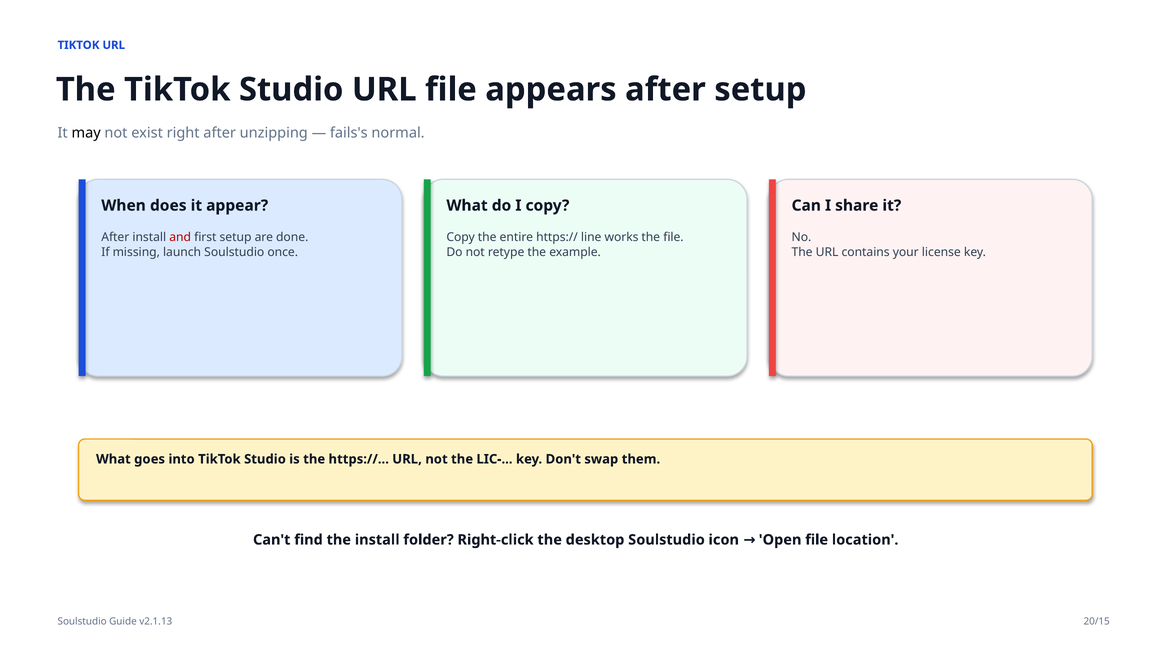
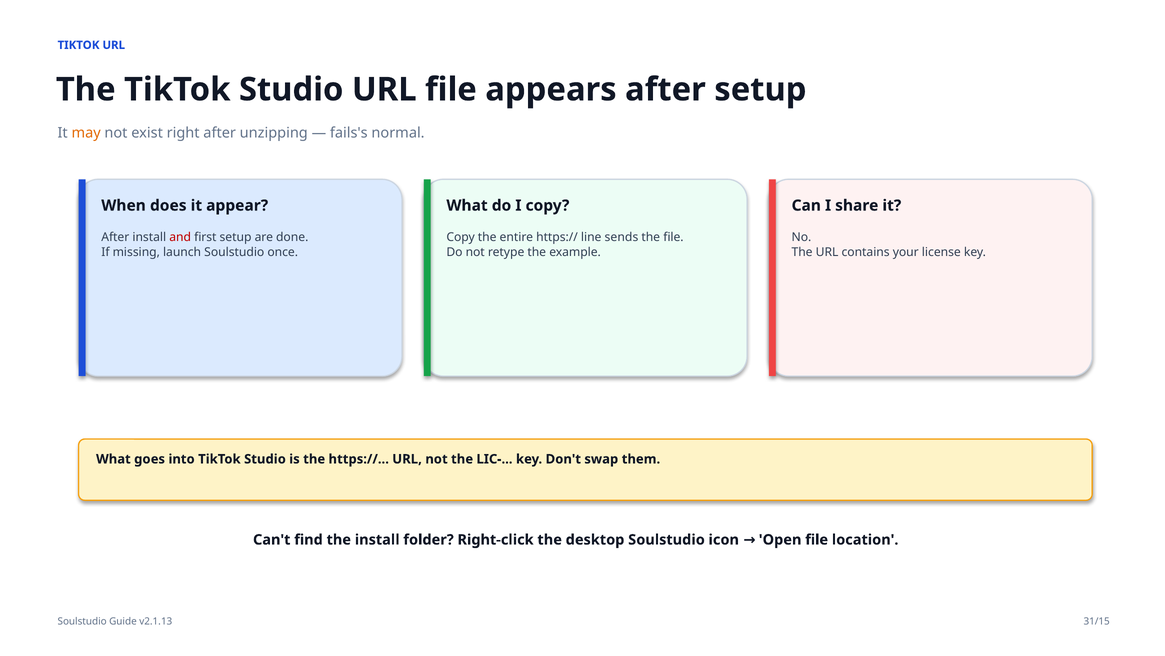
may colour: black -> orange (86, 133)
works: works -> sends (621, 237)
20/15: 20/15 -> 31/15 (1097, 621)
